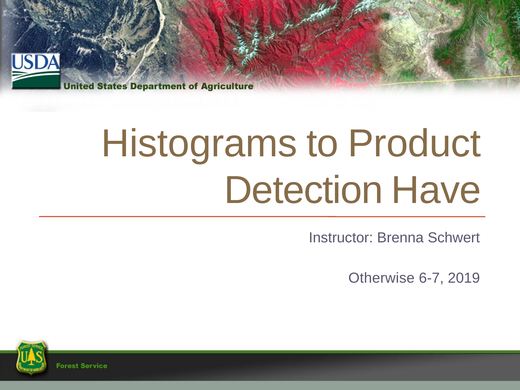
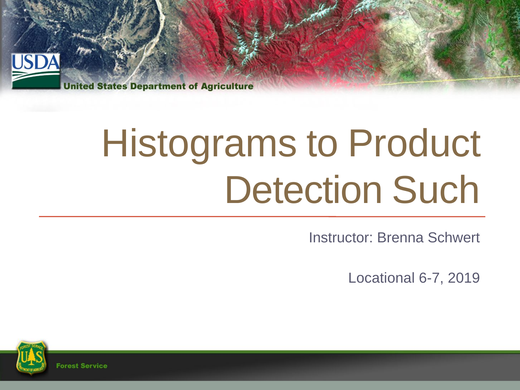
Have: Have -> Such (436, 190)
Otherwise: Otherwise -> Locational (382, 278)
